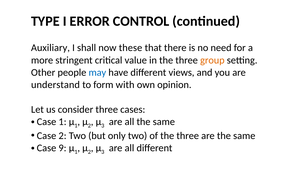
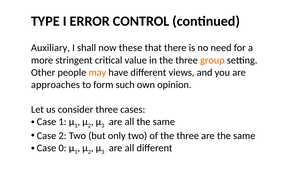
may colour: blue -> orange (97, 72)
understand: understand -> approaches (55, 85)
with: with -> such (125, 85)
9: 9 -> 0 (63, 148)
